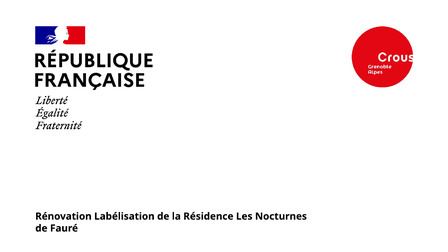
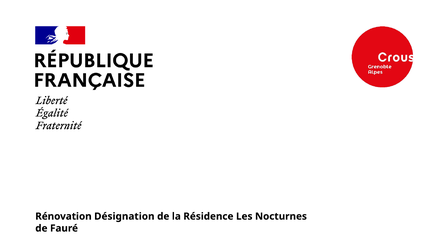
Labélisation: Labélisation -> Désignation (124, 216)
